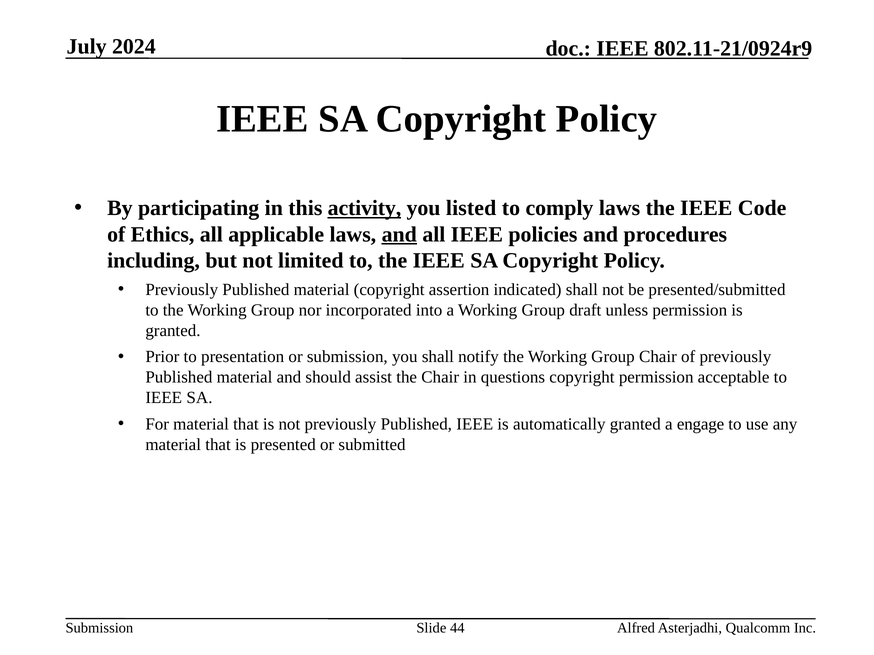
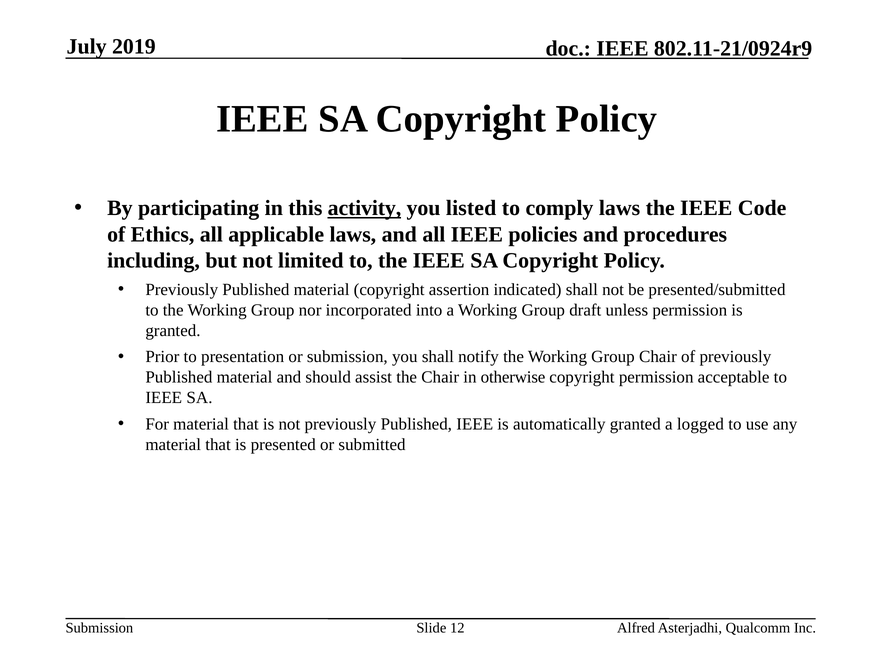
2024: 2024 -> 2019 (134, 46)
and underline: present -> none (399, 235)
questions: questions -> otherwise (513, 378)
engage: engage -> logged (700, 424)
44: 44 -> 12 (457, 629)
